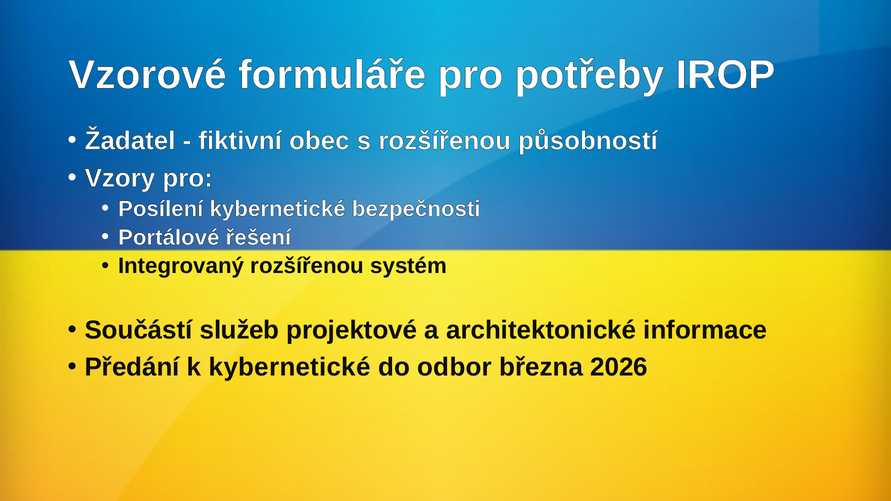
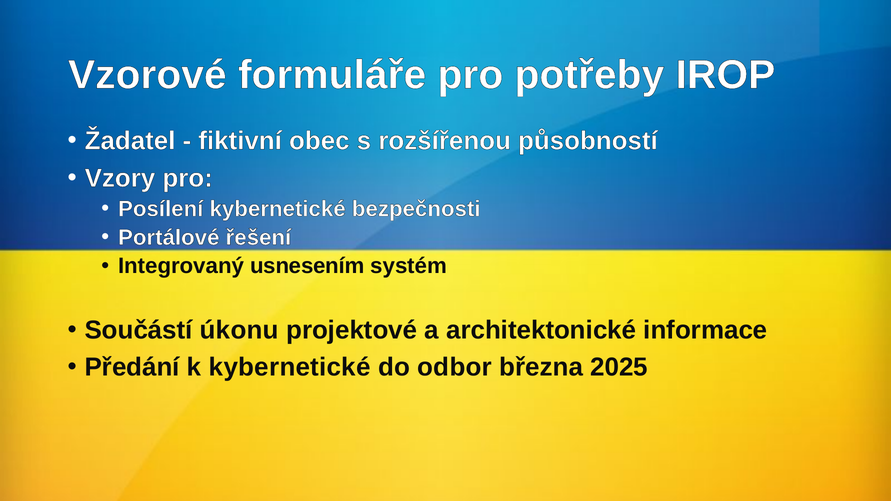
Integrovaný rozšířenou: rozšířenou -> usnesením (307, 266)
služeb: služeb -> úkonu (239, 330)
2026: 2026 -> 2025 (619, 368)
